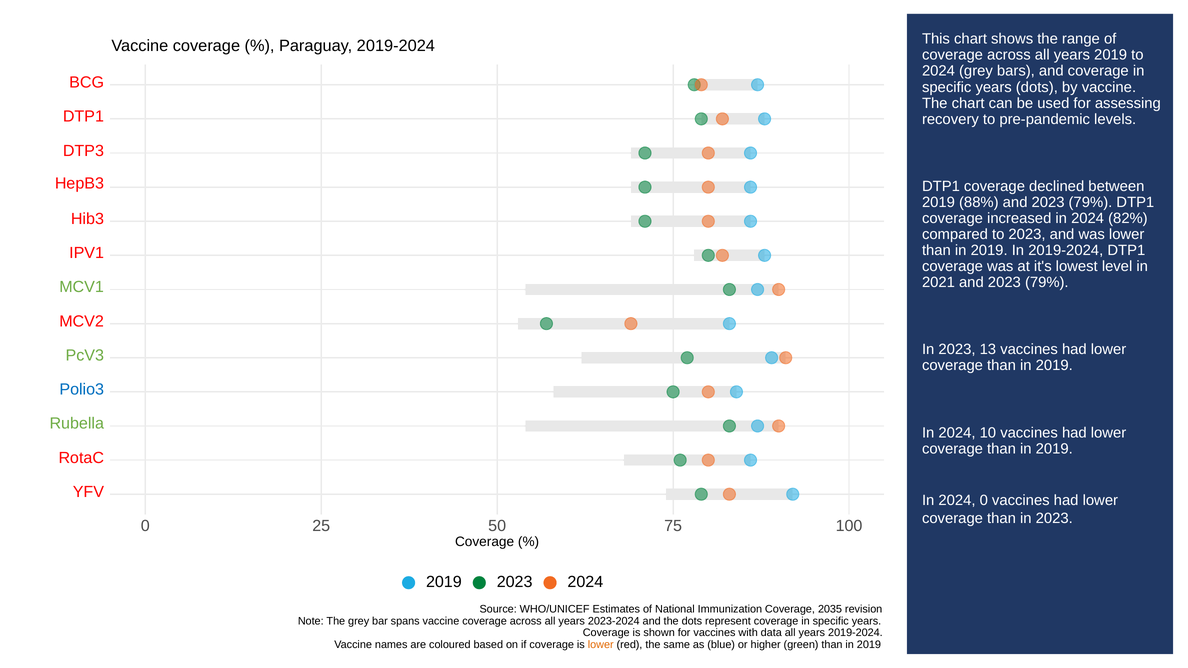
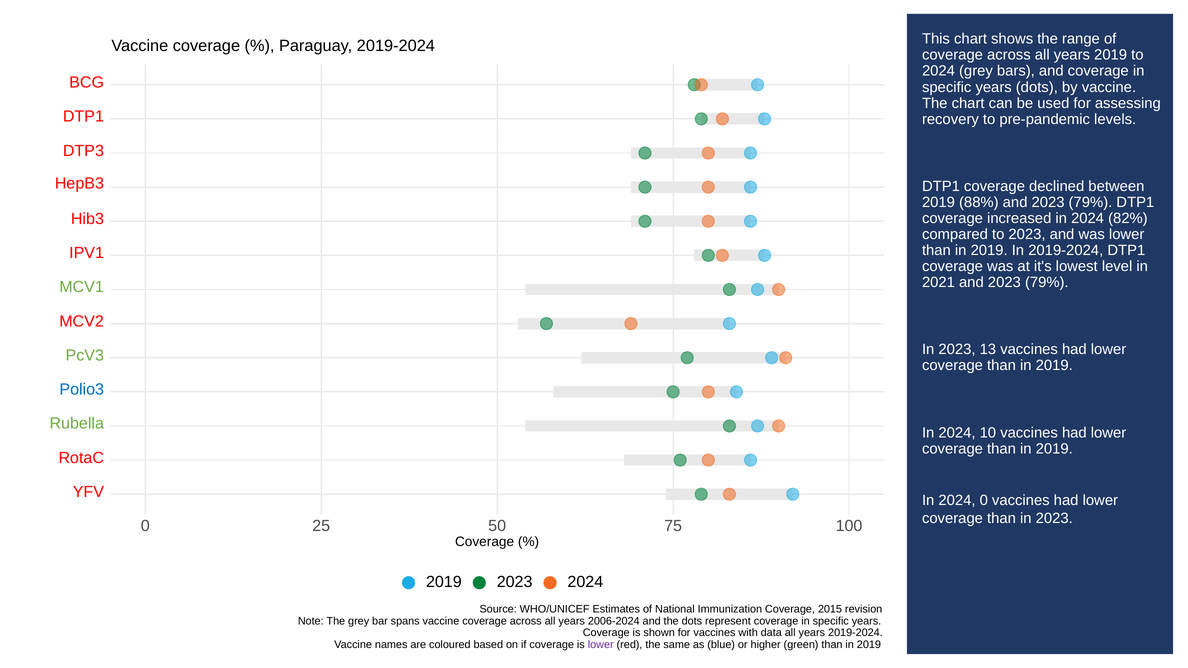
2035: 2035 -> 2015 (830, 610)
2023-2024: 2023-2024 -> 2006-2024 (614, 621)
lower colour: orange -> purple (601, 645)
